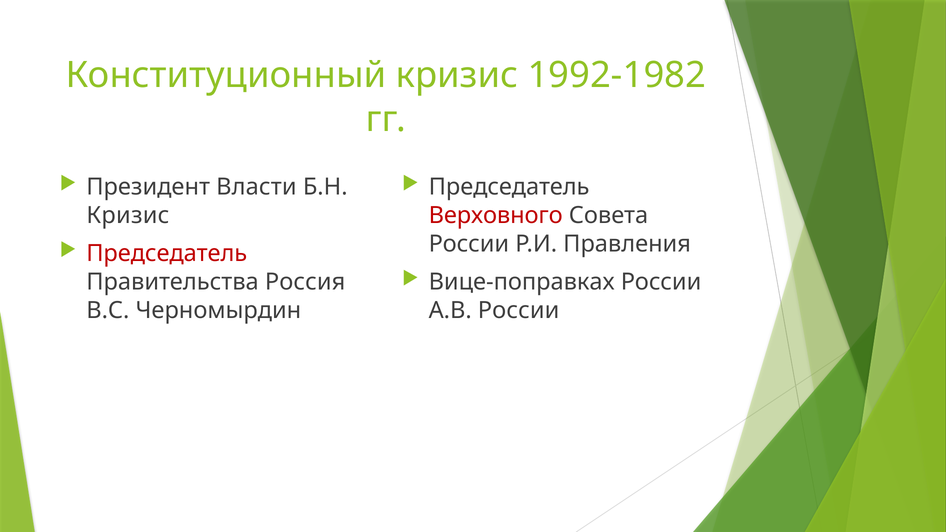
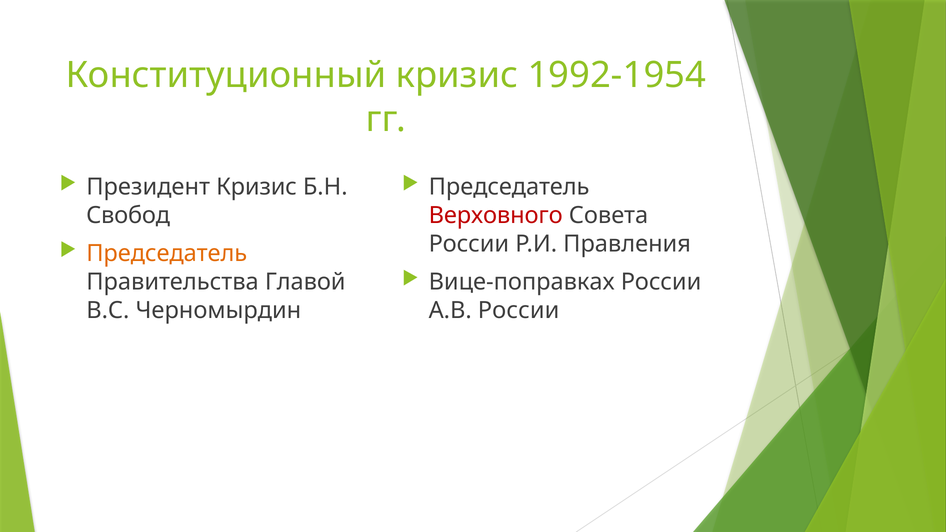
1992-1982: 1992-1982 -> 1992-1954 (617, 75)
Президент Власти: Власти -> Кризис (257, 187)
Кризис: Кризис -> Свобод (128, 215)
Председатель colour: red -> orange (167, 254)
Россия: Россия -> Главой (305, 282)
